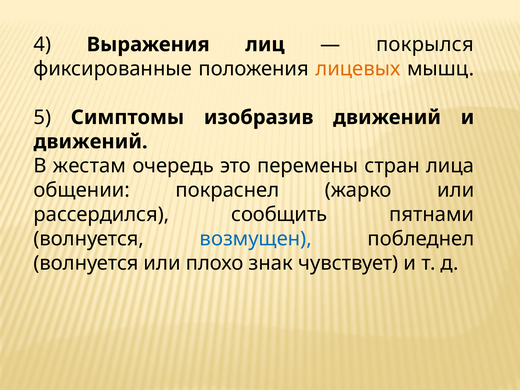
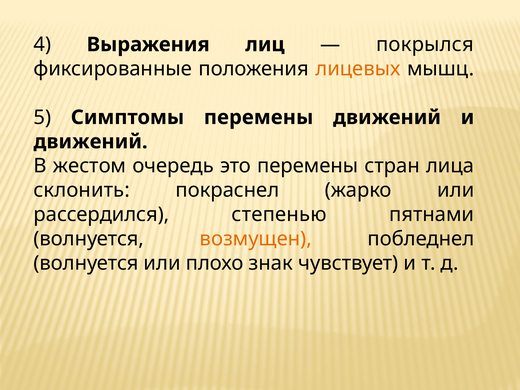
Симптомы изобразив: изобразив -> перемены (259, 117)
жестам: жестам -> жестом (90, 166)
общении: общении -> склонить (82, 190)
сообщить: сообщить -> степенью (279, 214)
возмущен colour: blue -> orange (256, 239)
